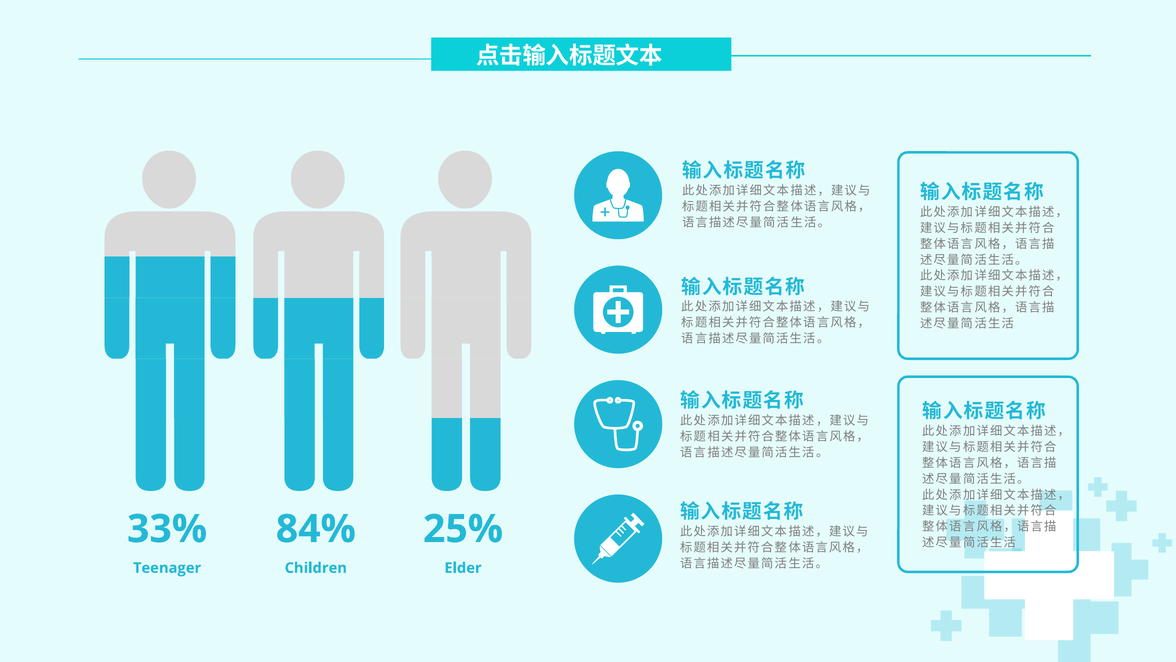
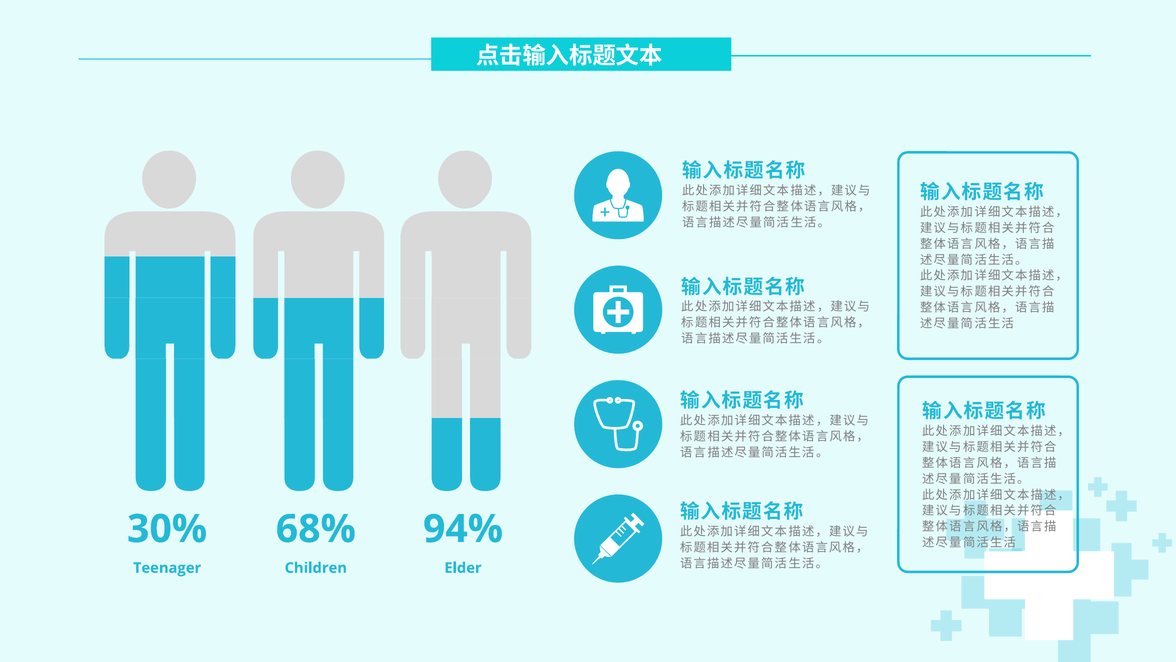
33%: 33% -> 30% (167, 529)
84%: 84% -> 68% (316, 529)
25%: 25% -> 94% (463, 529)
